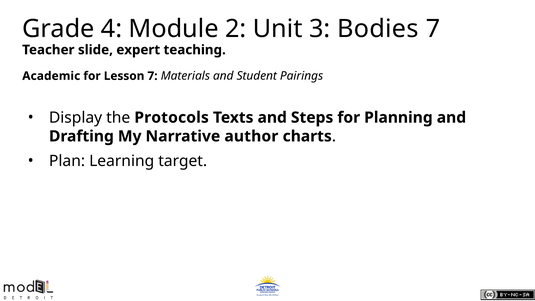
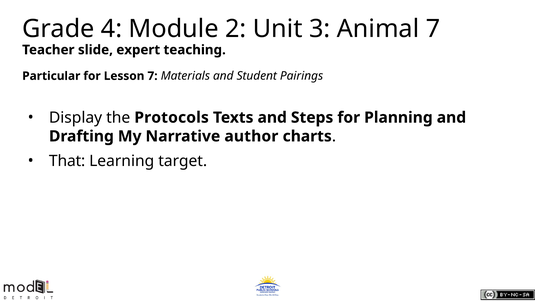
Bodies: Bodies -> Animal (378, 29)
Academic: Academic -> Particular (51, 76)
Plan: Plan -> That (67, 161)
